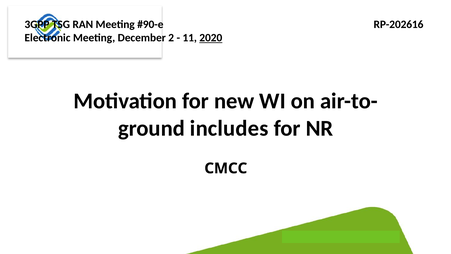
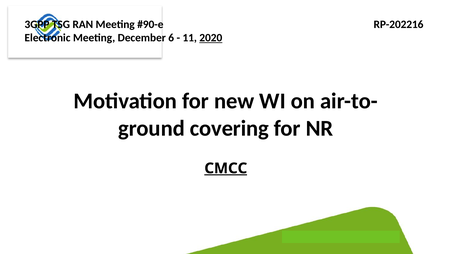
RP-202616: RP-202616 -> RP-202216 (399, 24)
2: 2 -> 6 (171, 38)
includes: includes -> covering (229, 128)
CMCC underline: none -> present (226, 168)
